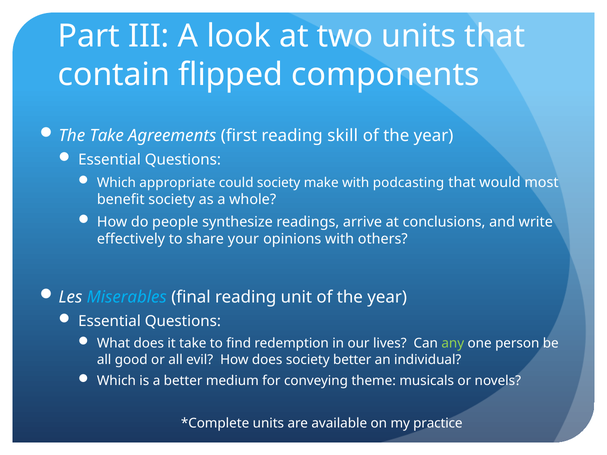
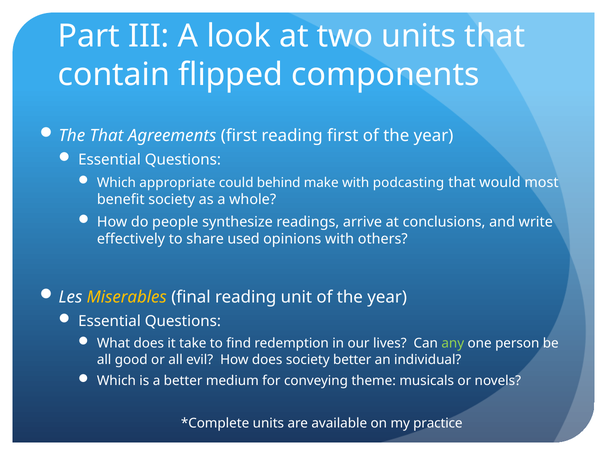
The Take: Take -> That (107, 136)
reading skill: skill -> first (343, 136)
could society: society -> behind (279, 183)
your: your -> used (244, 239)
Miserables colour: light blue -> yellow (127, 297)
